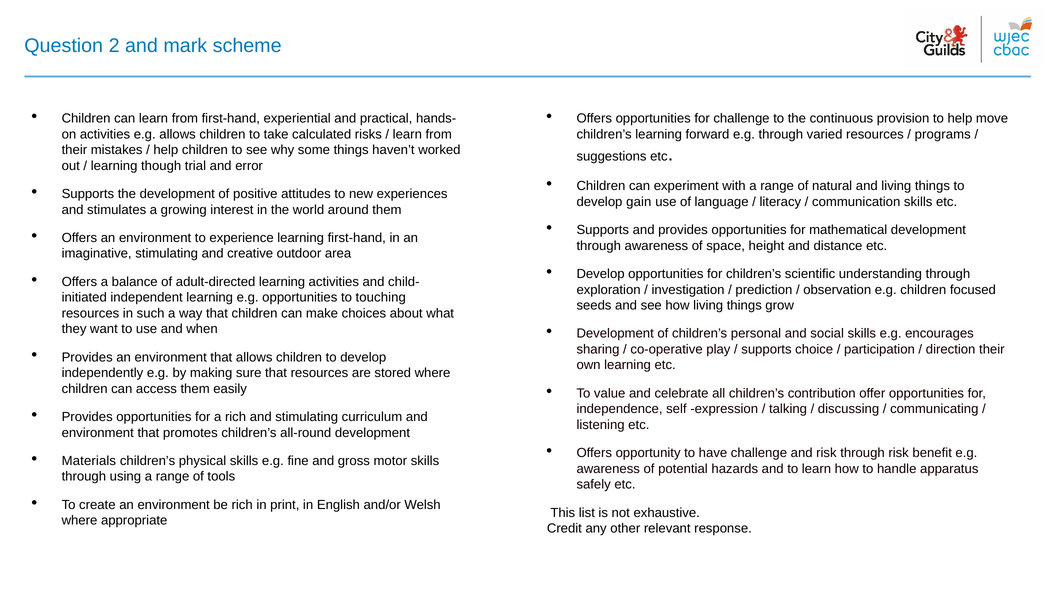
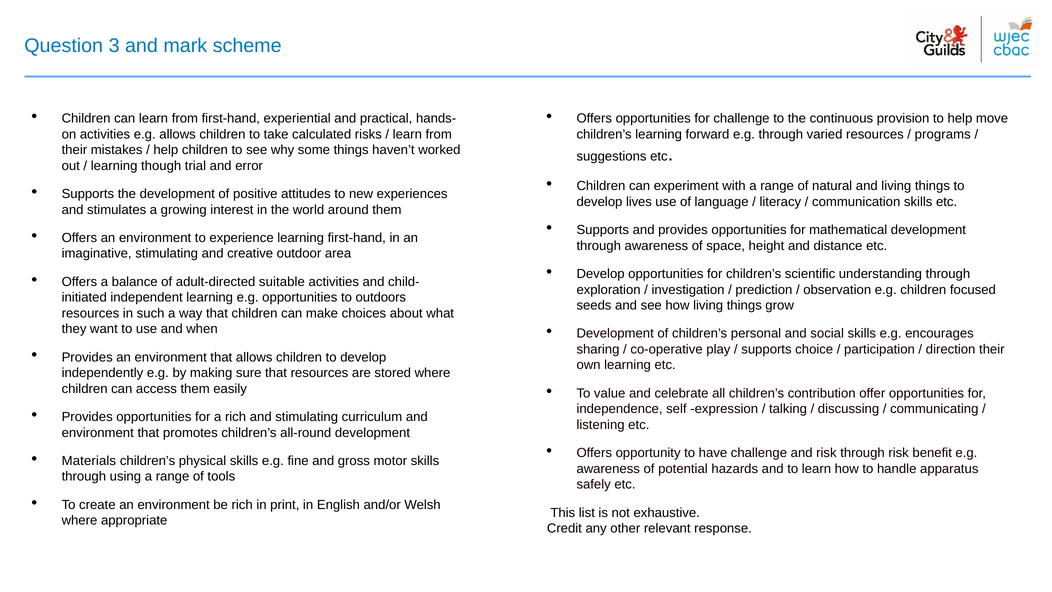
2: 2 -> 3 (114, 46)
gain: gain -> lives (639, 202)
adult-directed learning: learning -> suitable (282, 282)
touching: touching -> outdoors (381, 297)
